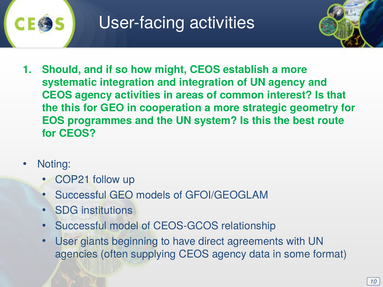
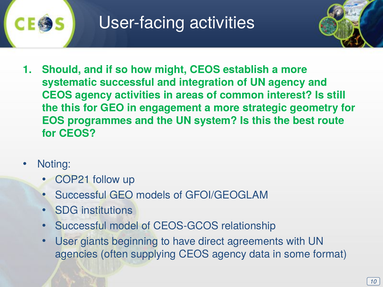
systematic integration: integration -> successful (127, 82)
that: that -> still (336, 95)
cooperation: cooperation -> engagement (171, 108)
